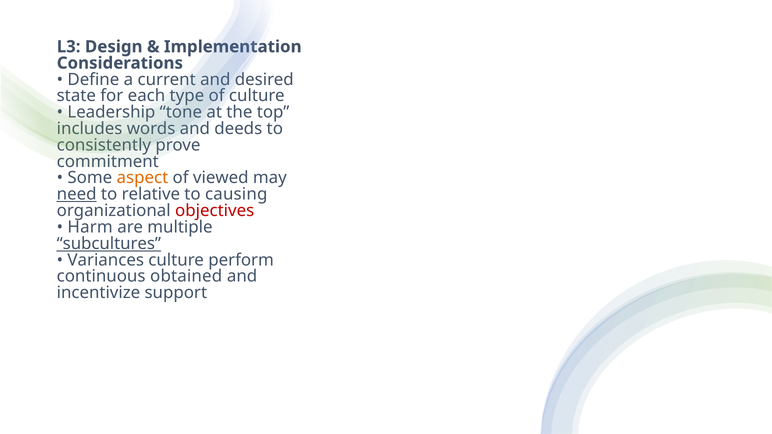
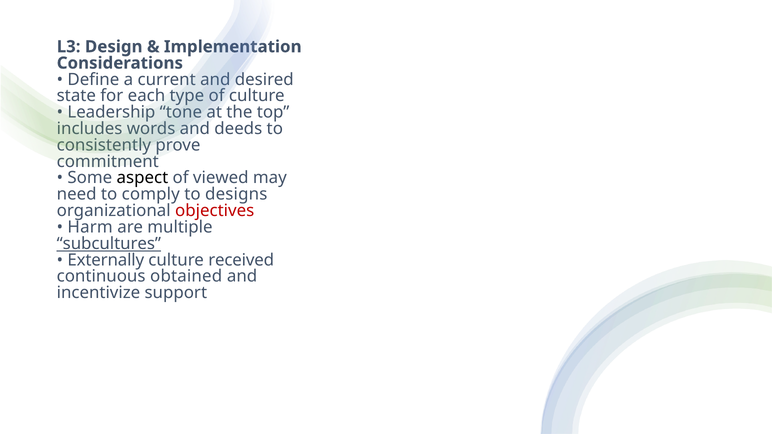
aspect colour: orange -> black (142, 178)
need underline: present -> none (77, 194)
relative: relative -> comply (151, 194)
causing: causing -> designs (236, 194)
Variances: Variances -> Externally (106, 260)
perform: perform -> received (241, 260)
